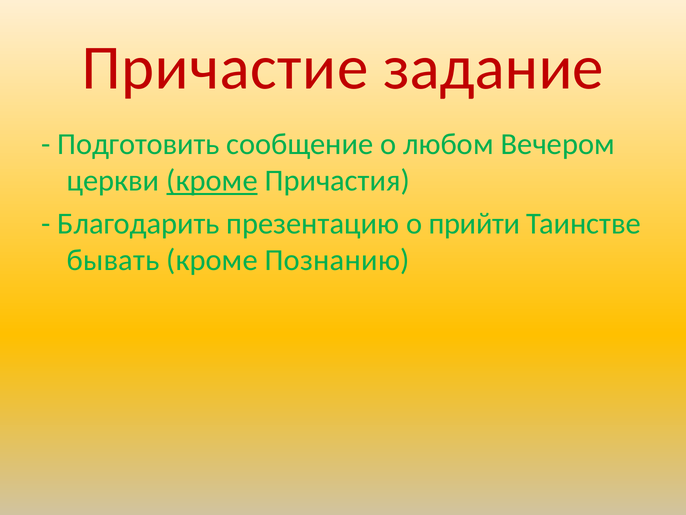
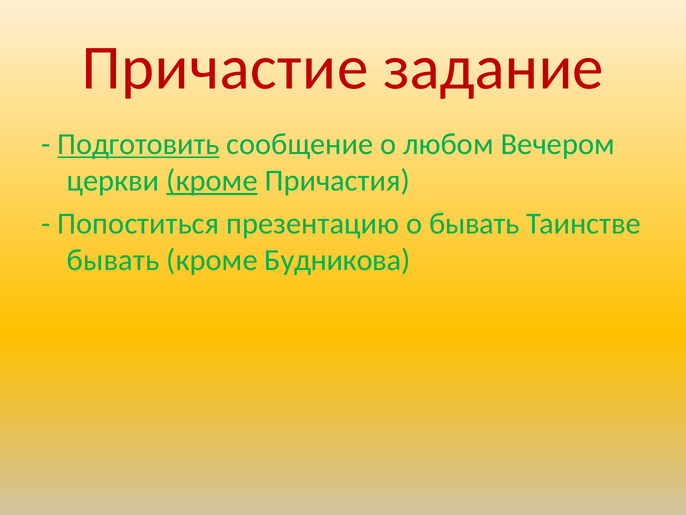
Подготовить underline: none -> present (138, 144)
Благодарить: Благодарить -> Попоститься (138, 223)
о прийти: прийти -> бывать (474, 223)
Познанию: Познанию -> Будникова (337, 260)
